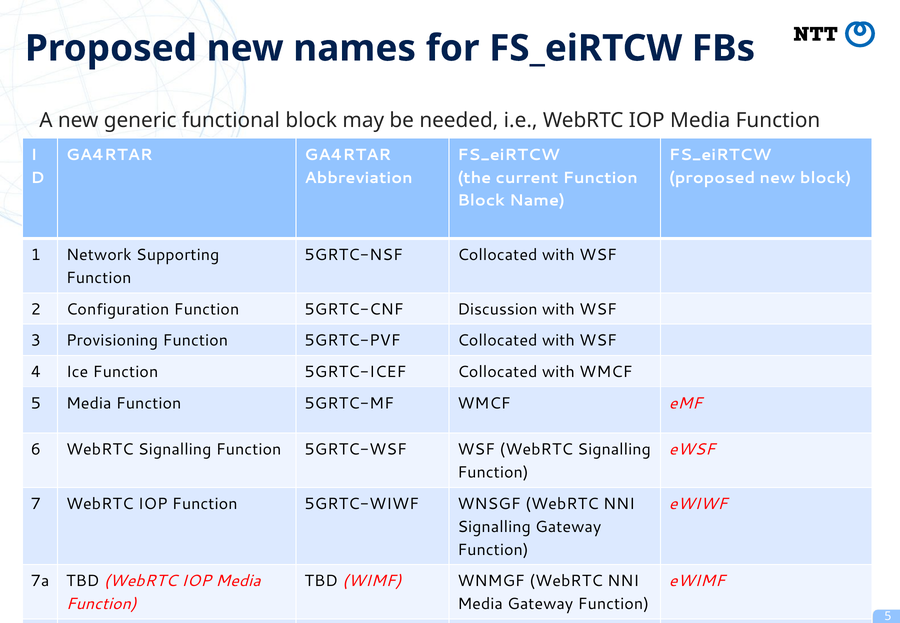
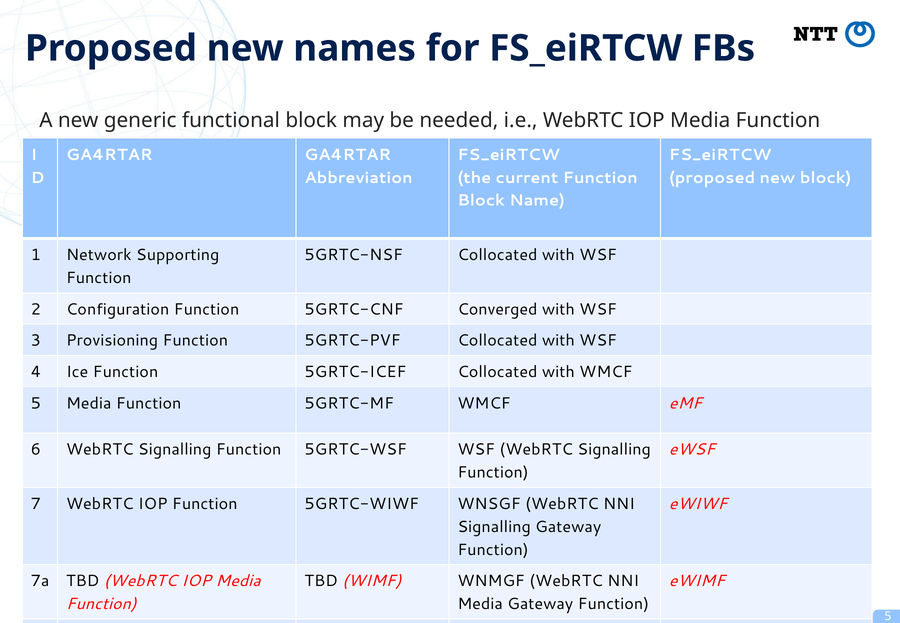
Discussion: Discussion -> Converged (497, 309)
